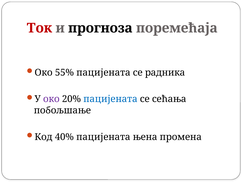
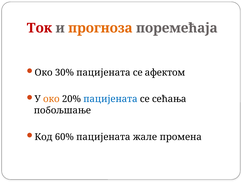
прогноза colour: black -> orange (100, 28)
55%: 55% -> 30% (64, 72)
радника: радника -> афектом (165, 72)
око colour: purple -> orange (51, 99)
40%: 40% -> 60% (64, 137)
њена: њена -> жале (145, 137)
